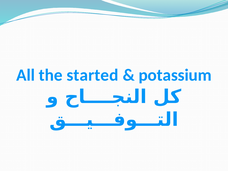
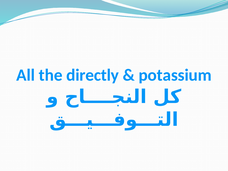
started: started -> directly (93, 75)
